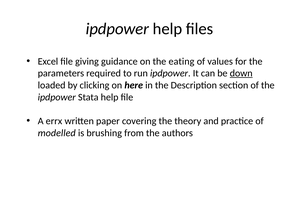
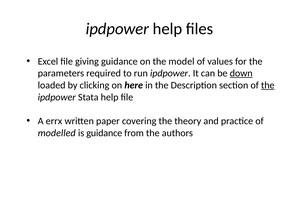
eating: eating -> model (181, 61)
the underline: none -> present (268, 85)
is brushing: brushing -> guidance (104, 133)
